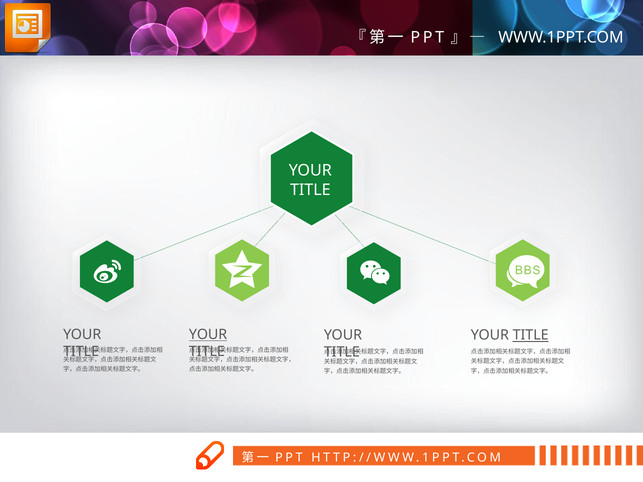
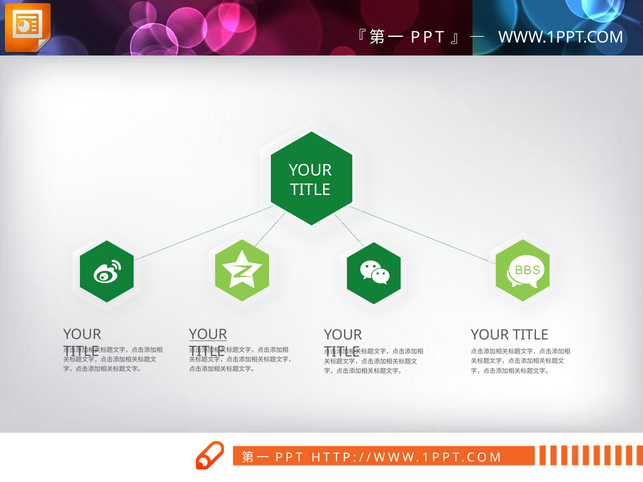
TITLE underline: present -> none (531, 335)
